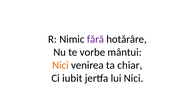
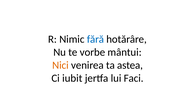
fără colour: purple -> blue (95, 39)
chiar: chiar -> astea (130, 65)
lui Nici: Nici -> Faci (134, 78)
